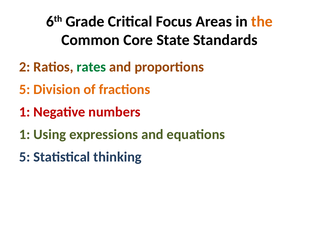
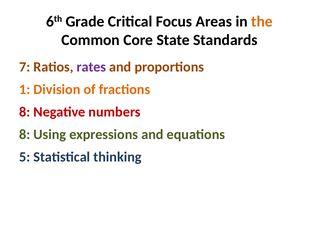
2: 2 -> 7 (25, 67)
rates colour: green -> purple (91, 67)
5: 5 -> 1 (25, 89)
1: 1 -> 8 (25, 112)
1: 1 -> 8 (25, 135)
